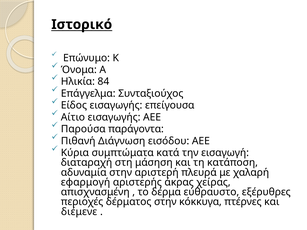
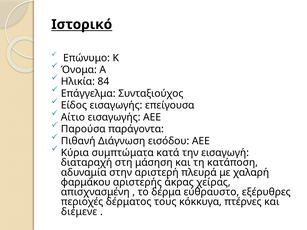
εφαρμογή: εφαρμογή -> φαρμάκου (86, 182)
δέρματος στην: στην -> τους (165, 202)
